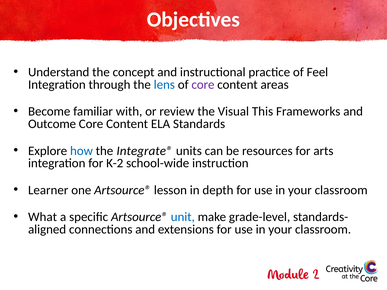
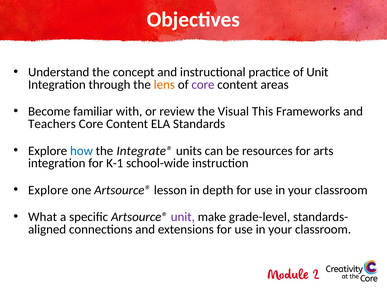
of Feel: Feel -> Unit (317, 72)
lens colour: blue -> orange (164, 85)
Outcome: Outcome -> Teachers (52, 124)
K-2: K-2 -> K-1 (115, 163)
Learner: Learner -> Explore (48, 190)
unit colour: blue -> purple (183, 217)
